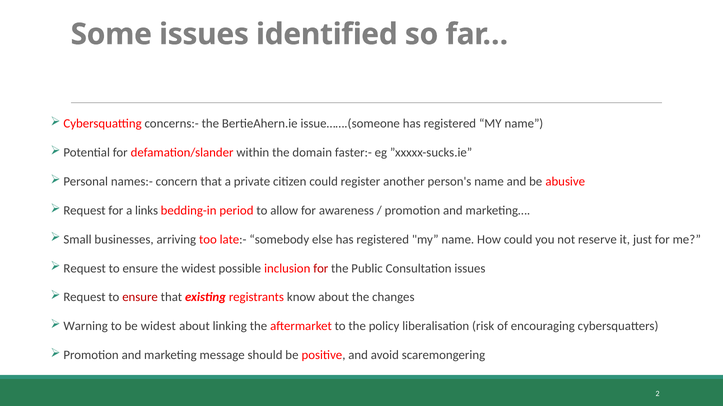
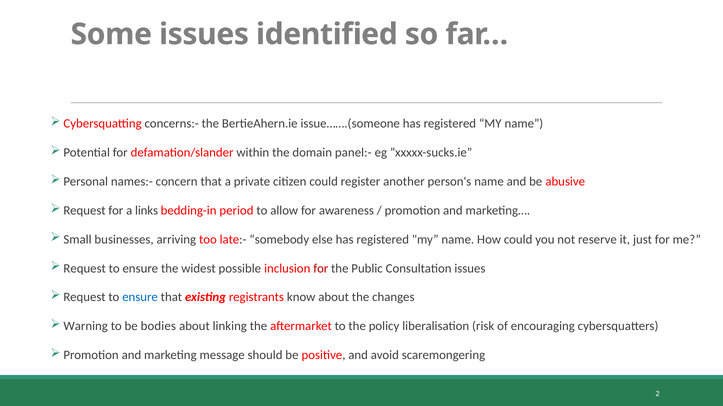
faster:-: faster:- -> panel:- (353, 153)
ensure colour: red -> blue (140, 298)
be widest: widest -> bodies (158, 327)
